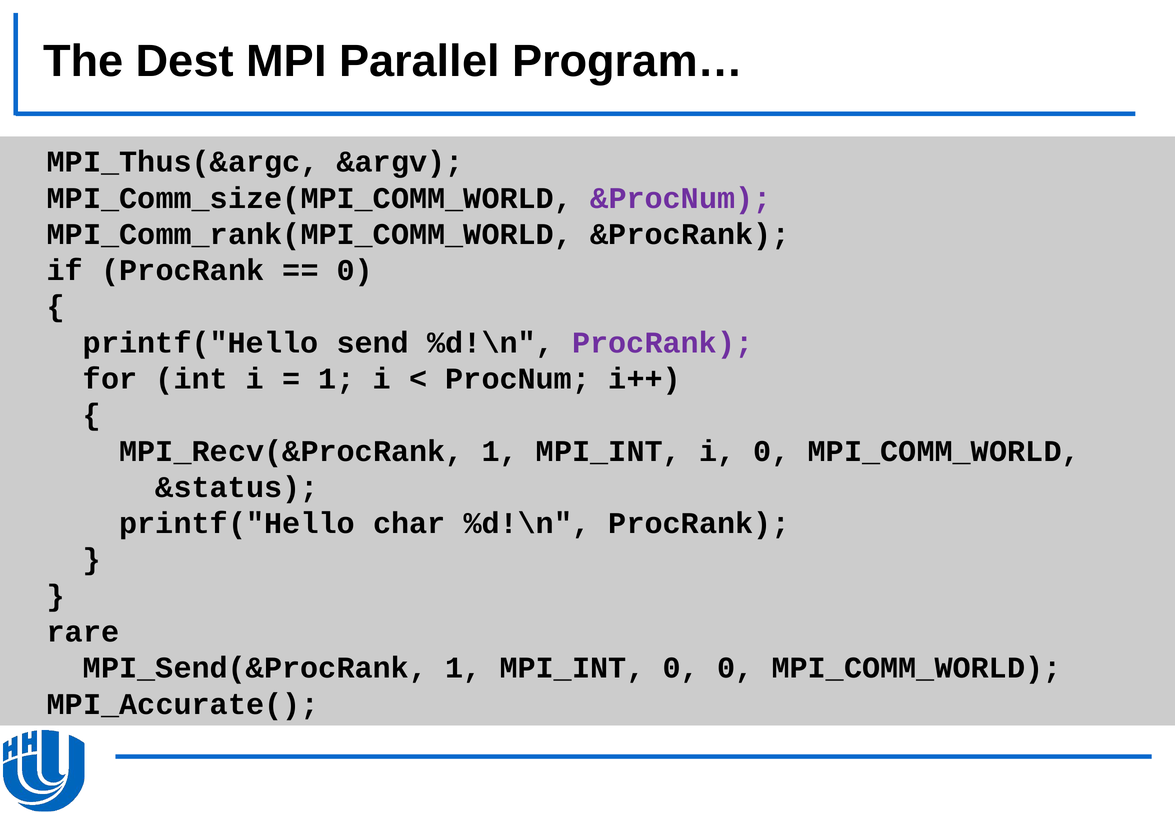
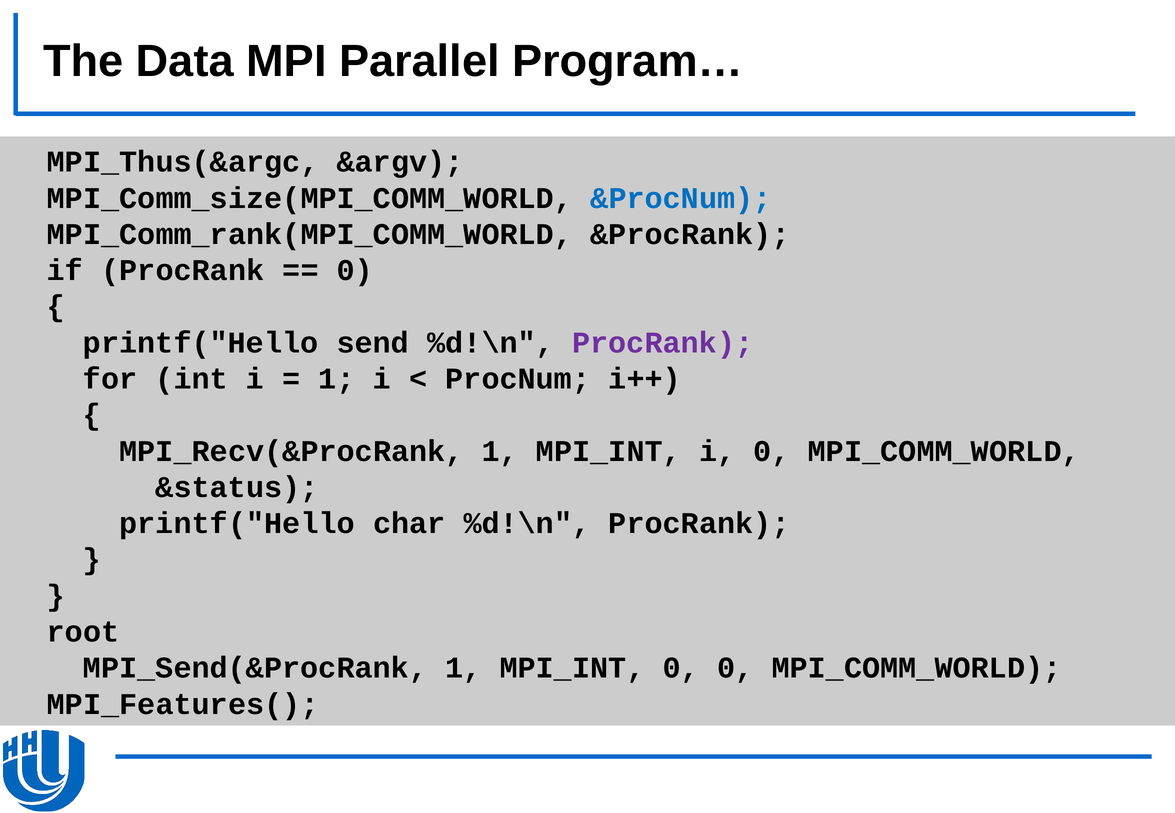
Dest: Dest -> Data (185, 61)
&ProcNum colour: purple -> blue (681, 198)
rare: rare -> root (83, 632)
MPI_Accurate(: MPI_Accurate( -> MPI_Features( (183, 705)
